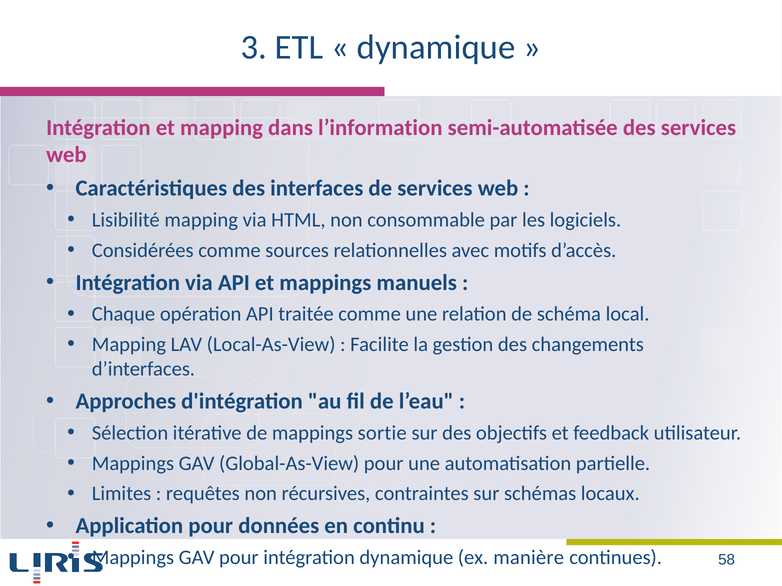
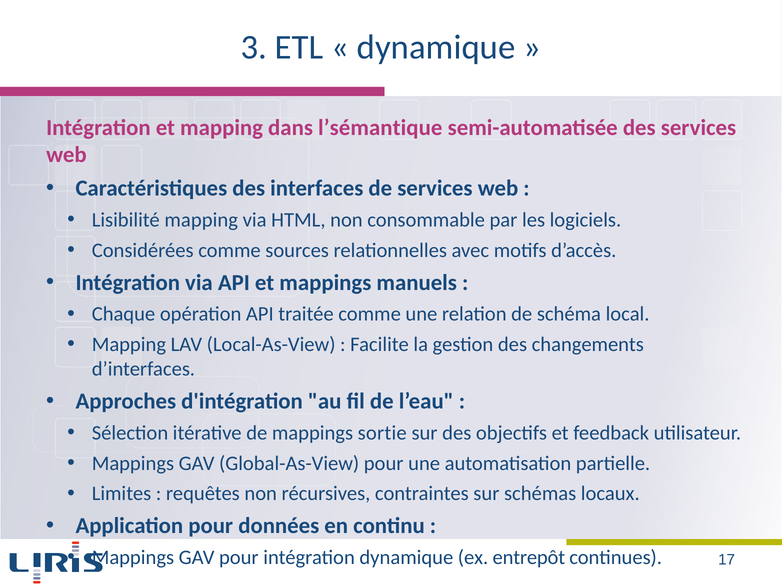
l’information: l’information -> l’sémantique (380, 128)
manière: manière -> entrepôt (529, 558)
58: 58 -> 17 (727, 560)
